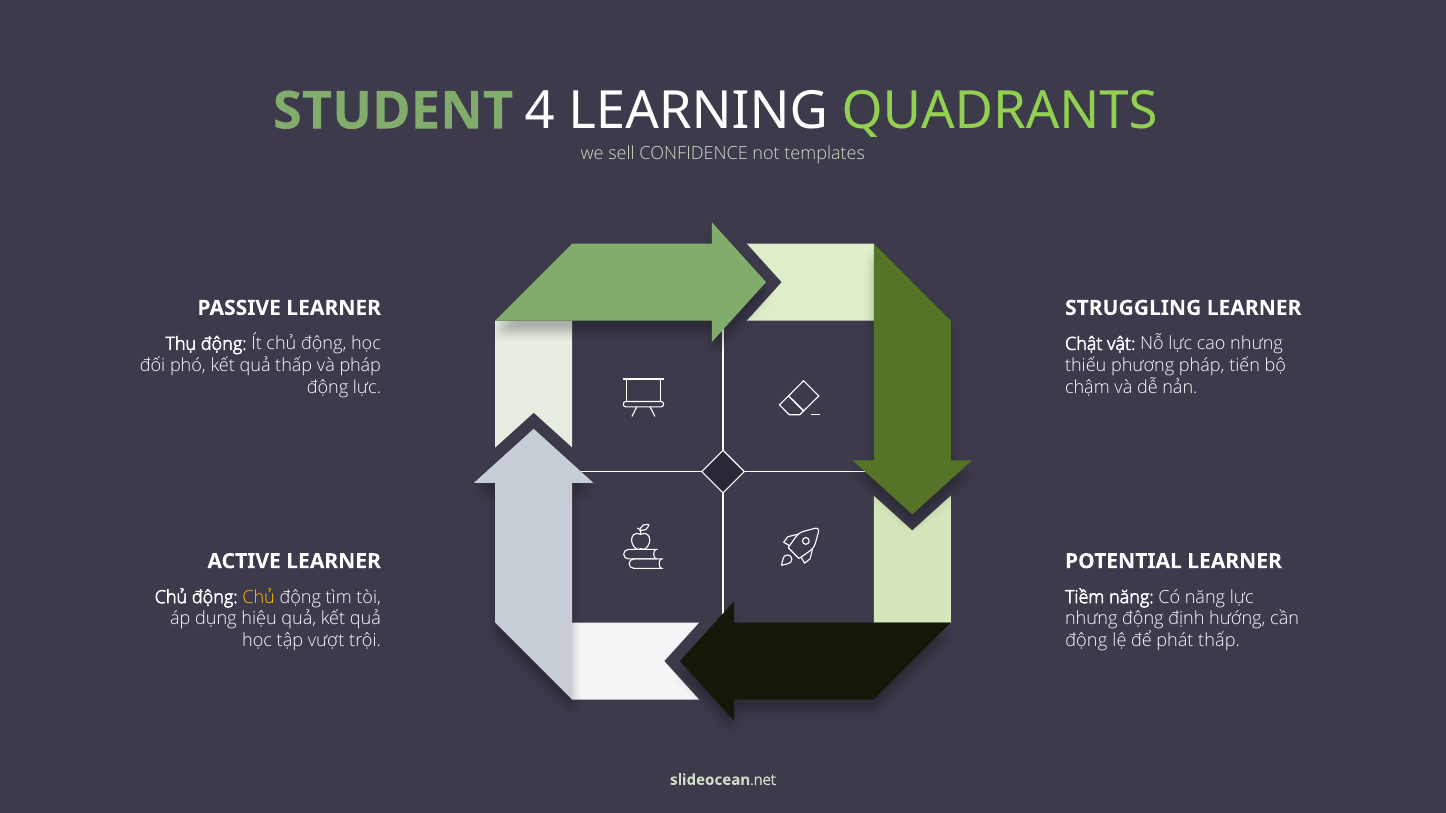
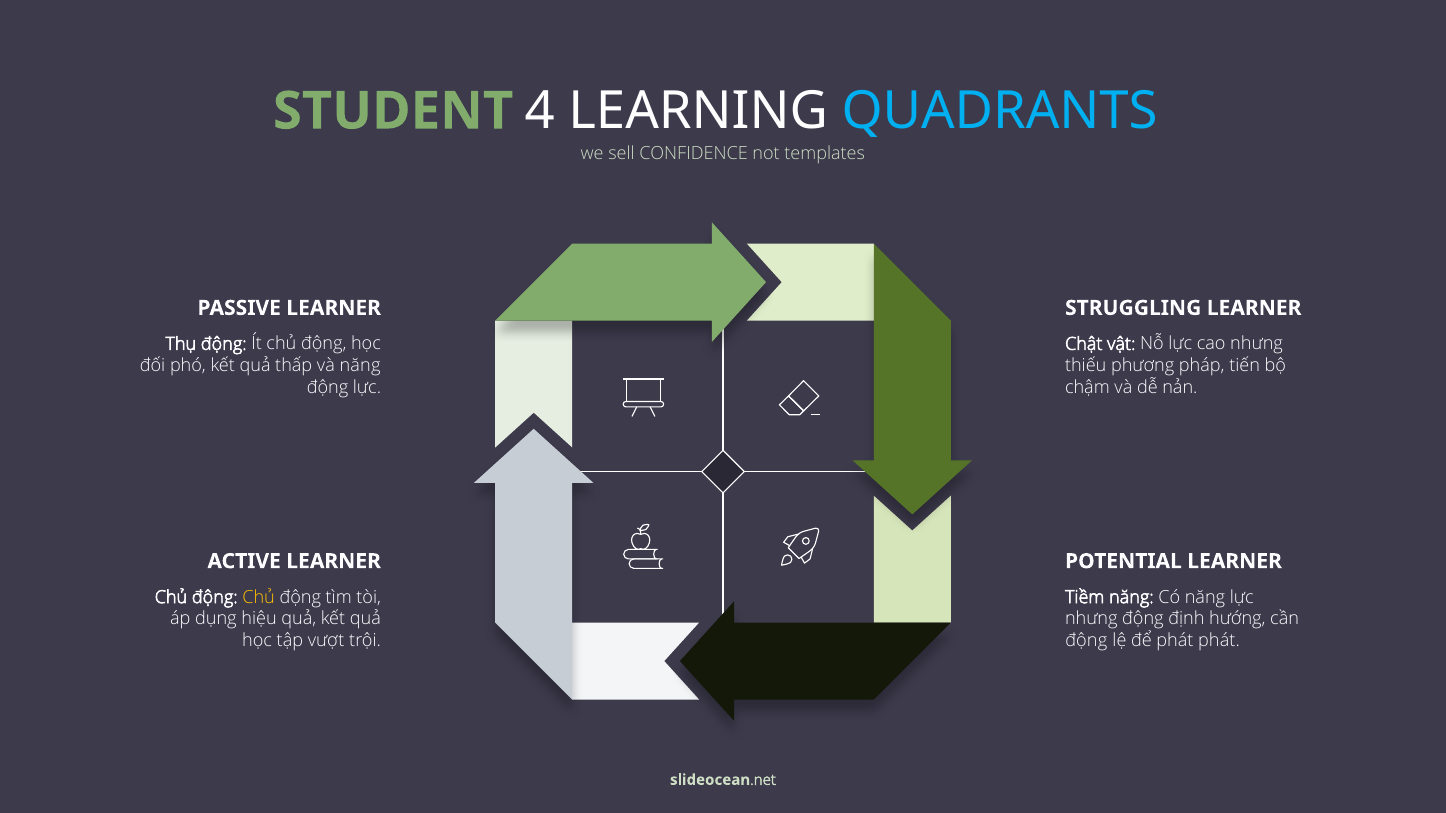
QUADRANTS colour: light green -> light blue (1000, 111)
và pháp: pháp -> năng (360, 366)
phát thấp: thấp -> phát (1219, 641)
